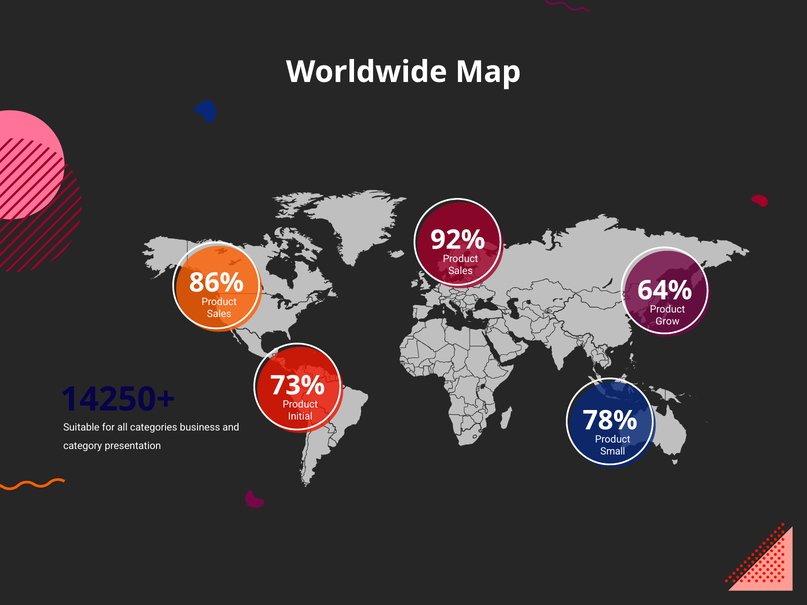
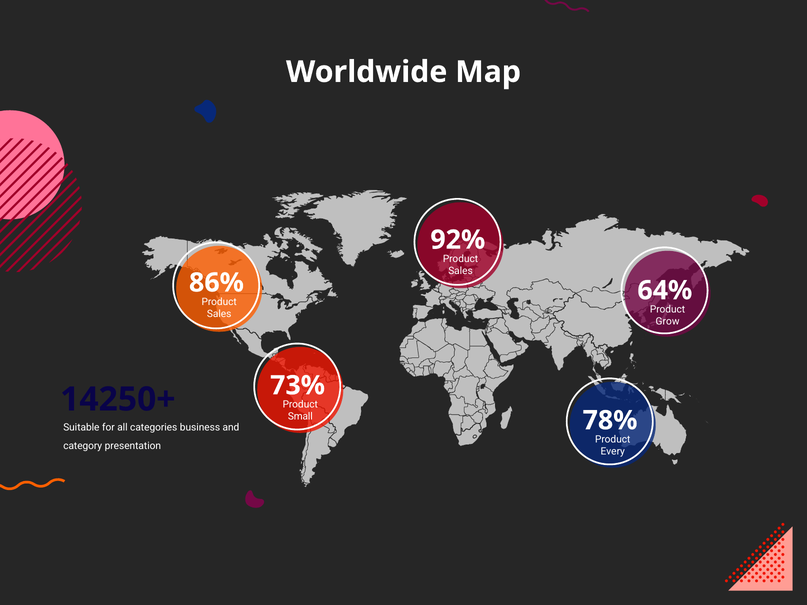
Initial: Initial -> Small (300, 417)
Small: Small -> Every (613, 452)
